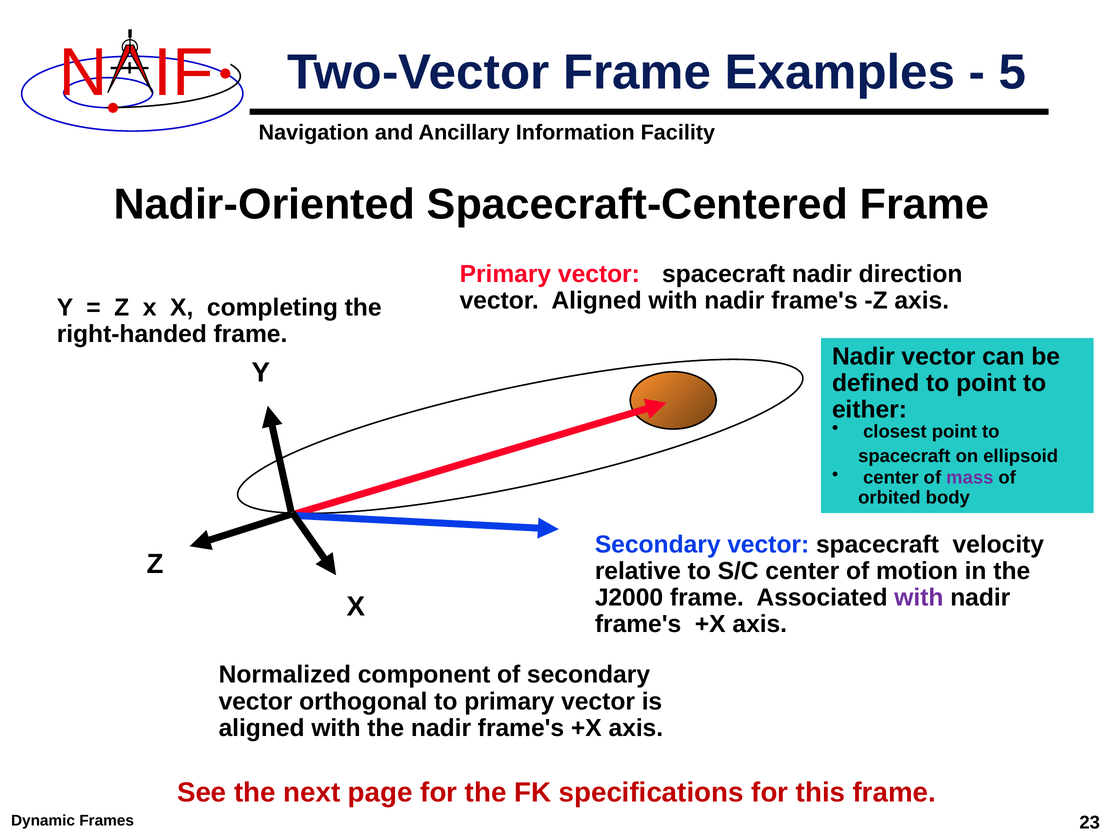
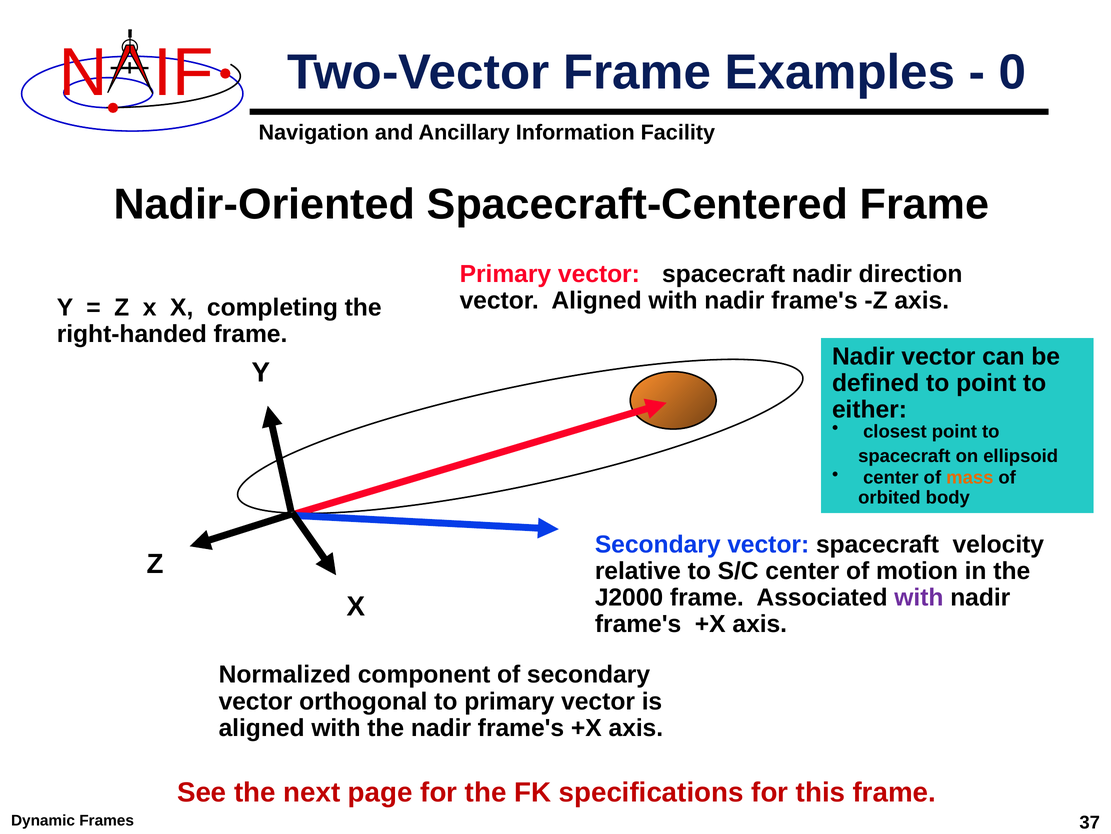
5: 5 -> 0 (1013, 73)
mass colour: purple -> orange (970, 477)
23: 23 -> 37 (1090, 822)
